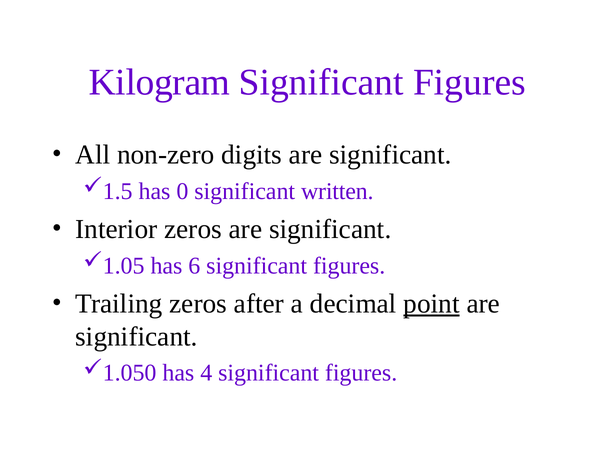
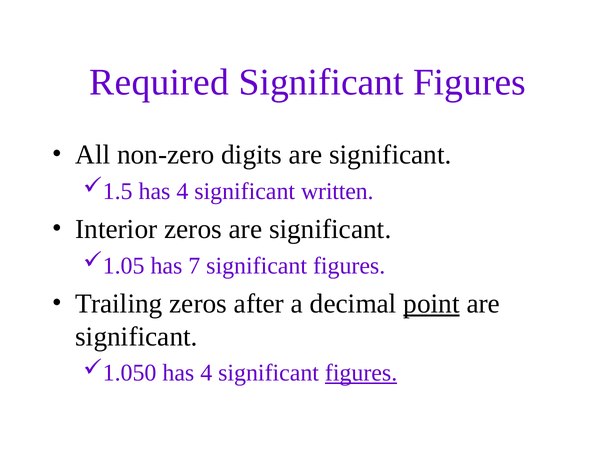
Kilogram: Kilogram -> Required (159, 82)
0: 0 -> 4 (182, 191)
6: 6 -> 7 (194, 266)
figures underline: none -> present (361, 373)
